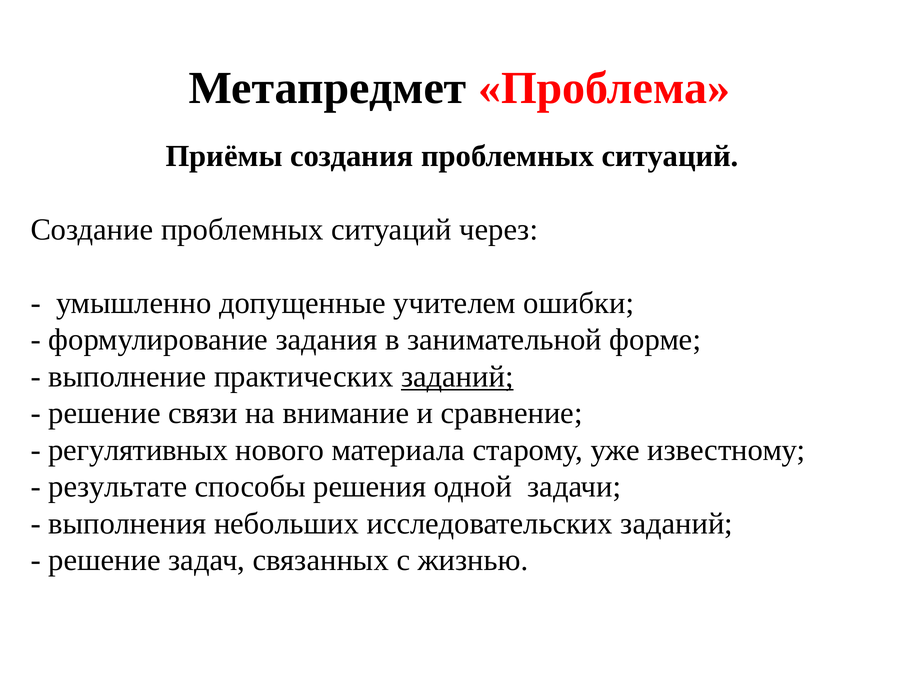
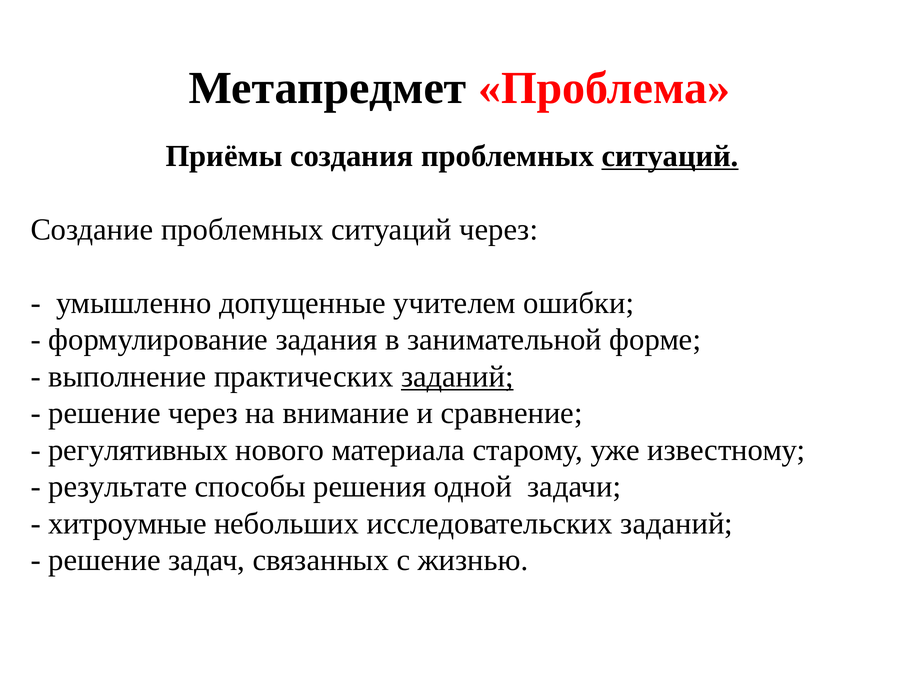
ситуаций underline: none -> present (670, 156)
решение связи: связи -> через (203, 414)
выполнения: выполнения -> хитроумные (127, 524)
